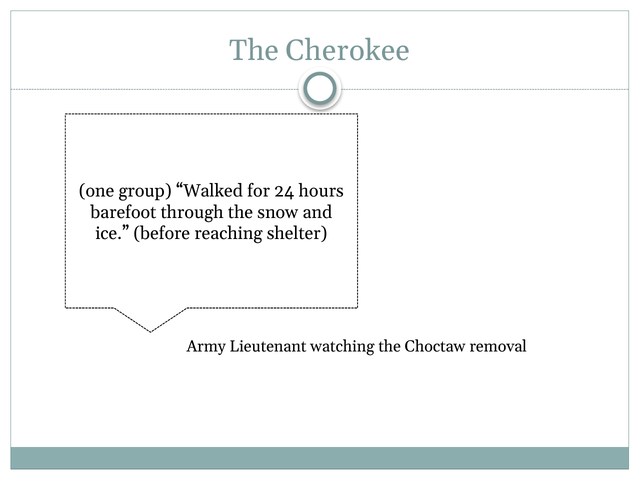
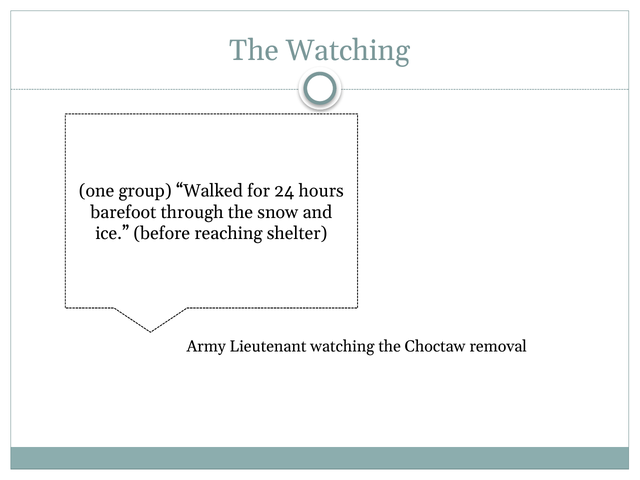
The Cherokee: Cherokee -> Watching (348, 50)
